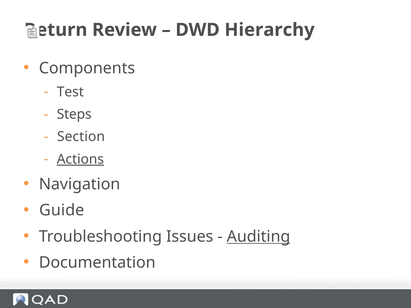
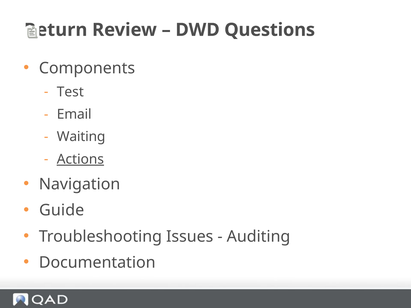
Hierarchy: Hierarchy -> Questions (270, 30)
Steps: Steps -> Email (74, 114)
Section: Section -> Waiting (81, 137)
Auditing underline: present -> none (259, 237)
